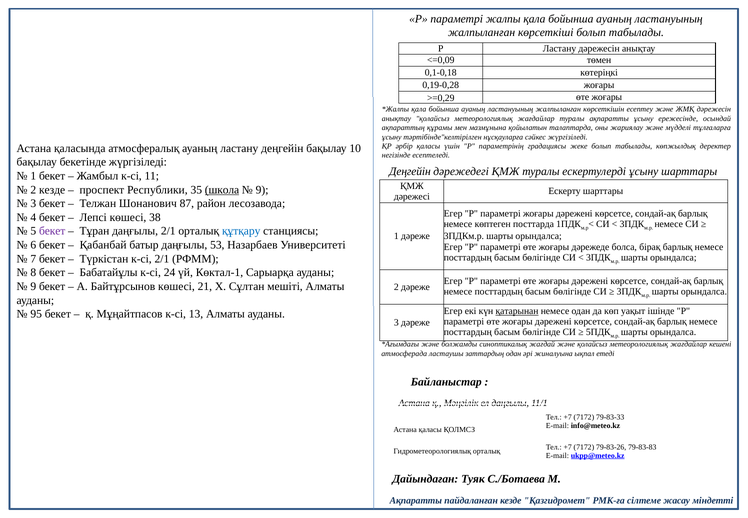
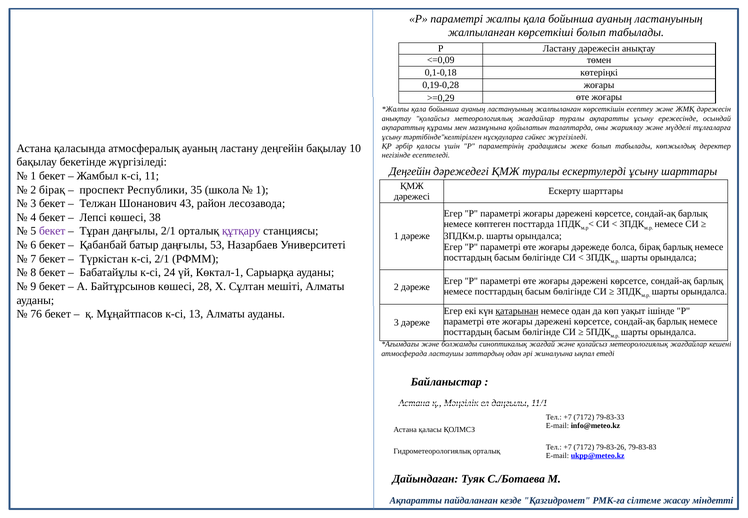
2 кезде: кезде -> бірақ (52, 190)
школа underline: present -> none (222, 190)
9: 9 -> 1 (262, 190)
87: 87 -> 43 (187, 204)
құтқару colour: blue -> purple (241, 231)
21: 21 -> 28 (205, 286)
95: 95 -> 76 (36, 314)
